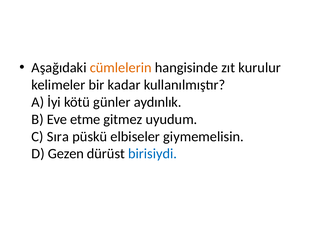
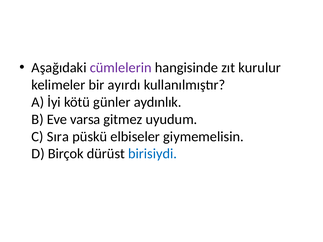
cümlelerin colour: orange -> purple (121, 68)
kadar: kadar -> ayırdı (124, 85)
etme: etme -> varsa (85, 119)
Gezen: Gezen -> Birçok (66, 154)
